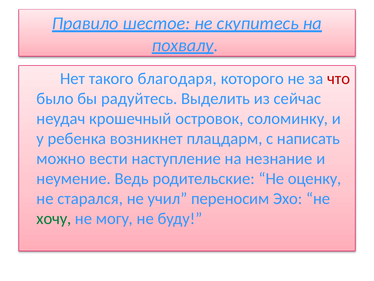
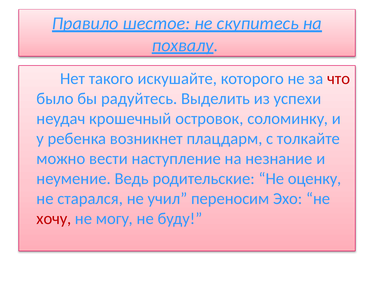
благодаря: благодаря -> искушайте (177, 78)
сейчас: сейчас -> успехи (297, 98)
написать: написать -> толкайте (308, 138)
хочу colour: green -> red (54, 218)
